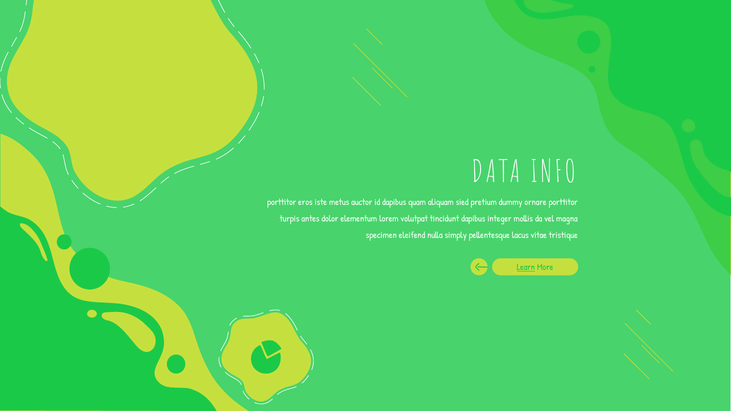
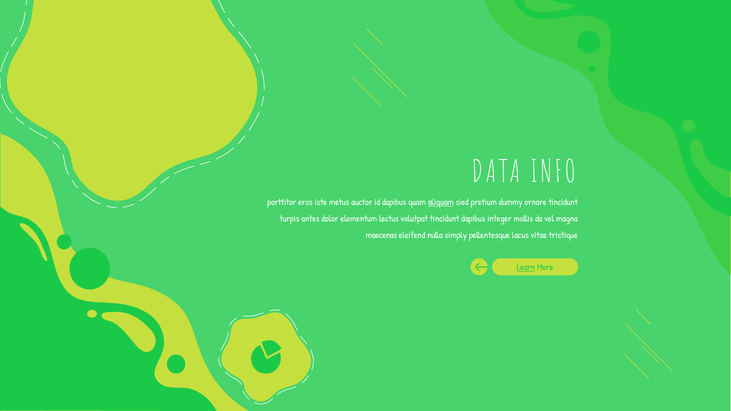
aliquam underline: none -> present (441, 202)
ornare porttitor: porttitor -> tincidunt (563, 202)
lorem: lorem -> lectus (389, 219)
specimen: specimen -> maecenas (381, 235)
